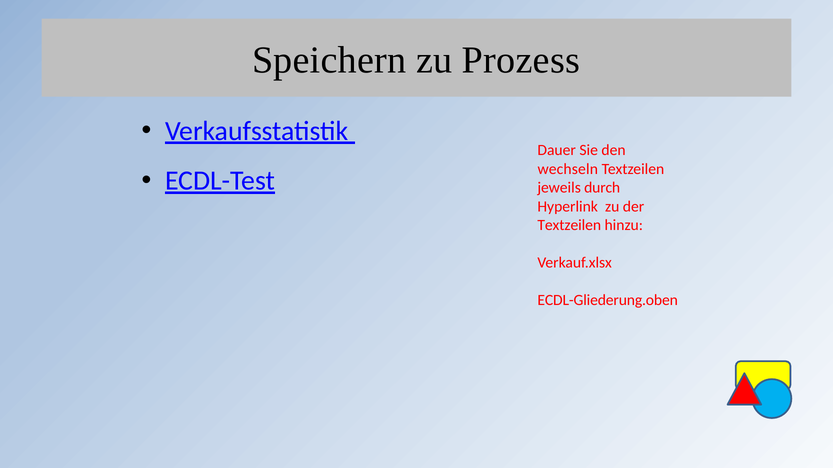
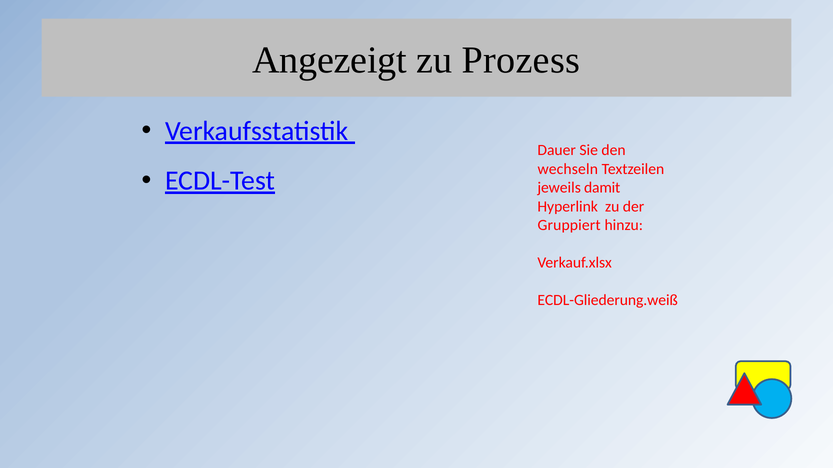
Speichern: Speichern -> Angezeigt (329, 60)
durch: durch -> damit (602, 188)
Textzeilen: Textzeilen -> Gruppiert (569, 225)
ECDL-Gliederung.oben: ECDL-Gliederung.oben -> ECDL-Gliederung.weiß (608, 300)
